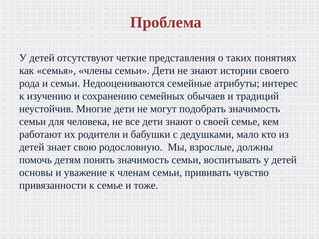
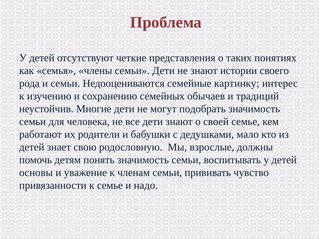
атрибуты: атрибуты -> картинку (237, 84)
тоже: тоже -> надо (146, 186)
